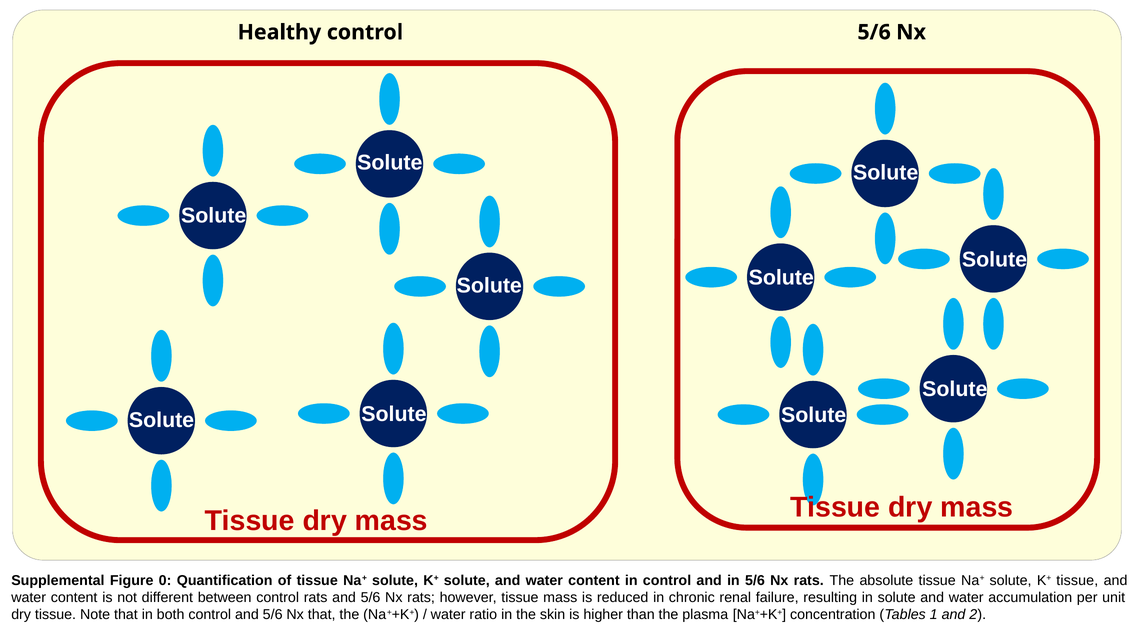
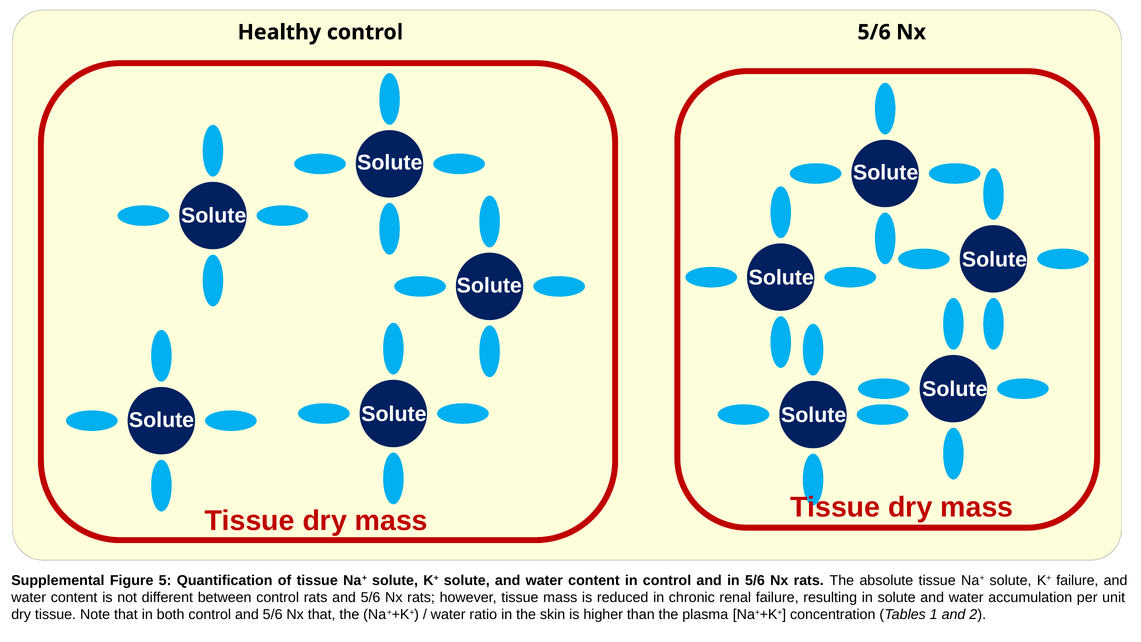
0: 0 -> 5 (165, 580)
K+ tissue: tissue -> failure (1077, 580)
